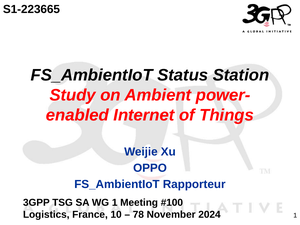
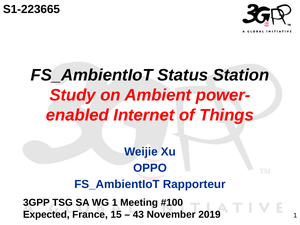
Logistics: Logistics -> Expected (46, 215)
10: 10 -> 15 (116, 215)
78: 78 -> 43 (138, 215)
2024: 2024 -> 2019 (209, 215)
